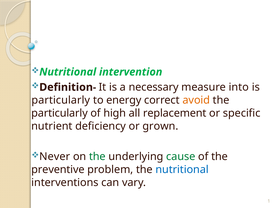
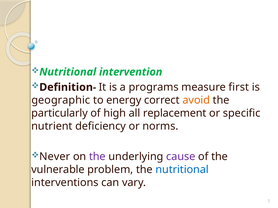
necessary: necessary -> programs (154, 87)
into: into -> first (239, 87)
particularly: particularly -> geographic (61, 100)
grown: grown -> norms (160, 126)
the colour: green -> purple (97, 157)
cause colour: green -> purple (181, 157)
preventive: preventive -> vulnerable (58, 170)
